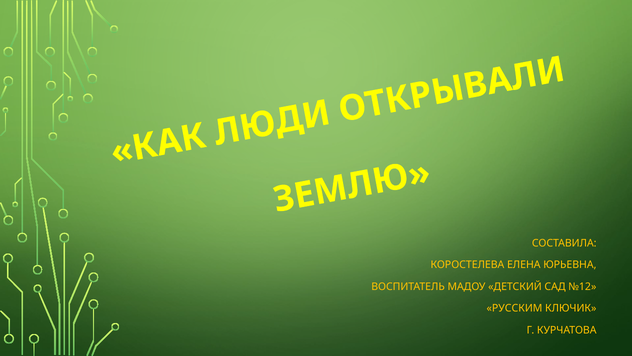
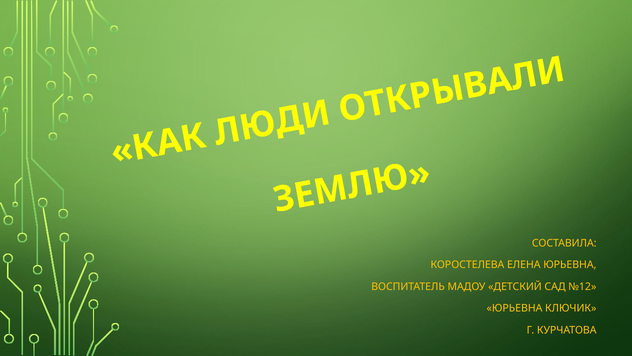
РУССКИМ: РУССКИМ -> ЮРЬЕВНА (514, 308)
